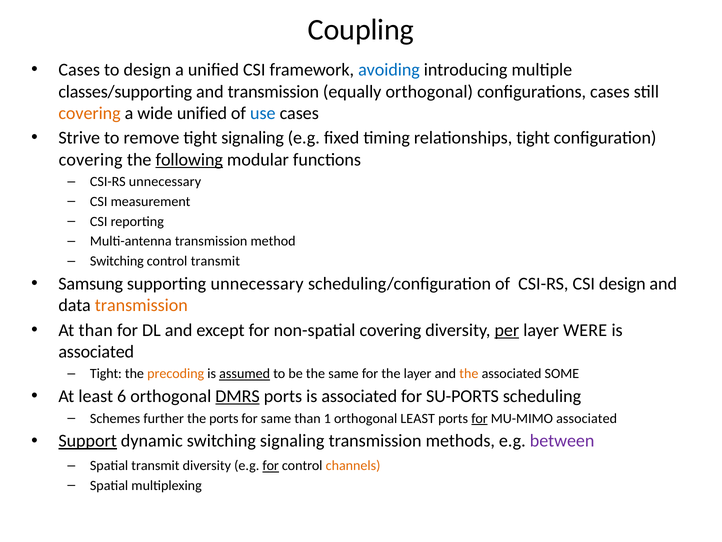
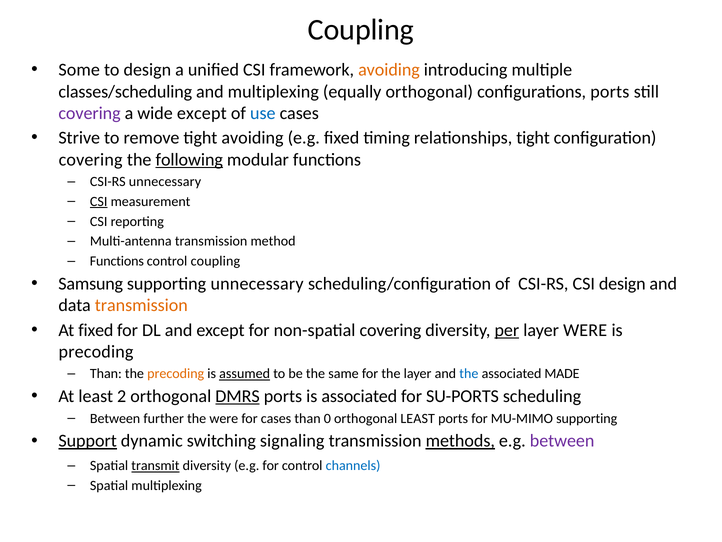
Cases: Cases -> Some (79, 70)
avoiding colour: blue -> orange (389, 70)
classes/supporting: classes/supporting -> classes/scheduling (125, 92)
and transmission: transmission -> multiplexing (273, 92)
configurations cases: cases -> ports (610, 92)
covering colour: orange -> purple (90, 113)
wide unified: unified -> except (202, 113)
tight signaling: signaling -> avoiding (252, 138)
CSI underline: none -> present (99, 201)
Switching: Switching -> Functions (117, 261)
control transmit: transmit -> coupling (215, 261)
At than: than -> fixed (96, 330)
associated: associated -> precoding (96, 352)
Tight: Tight -> Than (106, 374)
the colour: orange -> blue (469, 374)
SOME: SOME -> MADE (562, 374)
6: 6 -> 2 (122, 396)
Schemes: Schemes -> Between (115, 418)
the ports: ports -> were (224, 418)
for same: same -> cases (276, 418)
1: 1 -> 0 (327, 418)
for underline: present -> none (479, 418)
MU-MIMO associated: associated -> supporting (587, 418)
methods underline: none -> present (460, 441)
transmit underline: none -> present (155, 465)
for underline: present -> none (271, 465)
channels colour: orange -> blue (353, 465)
